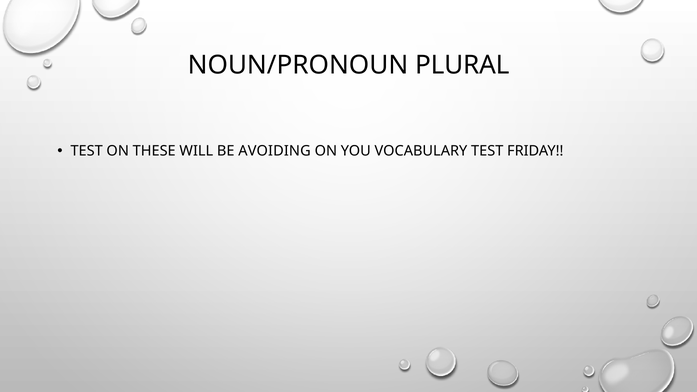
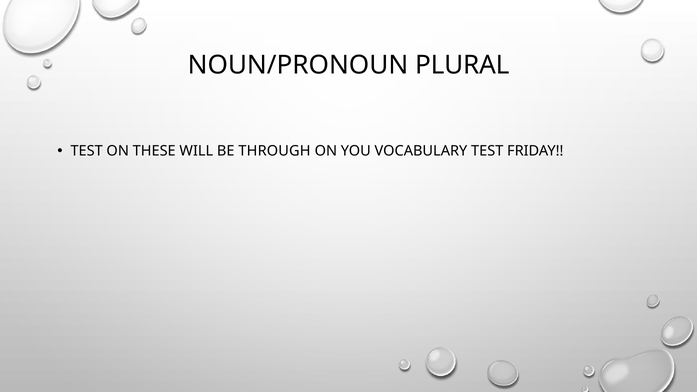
AVOIDING: AVOIDING -> THROUGH (275, 151)
